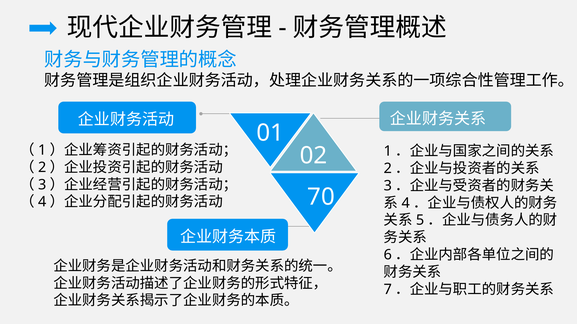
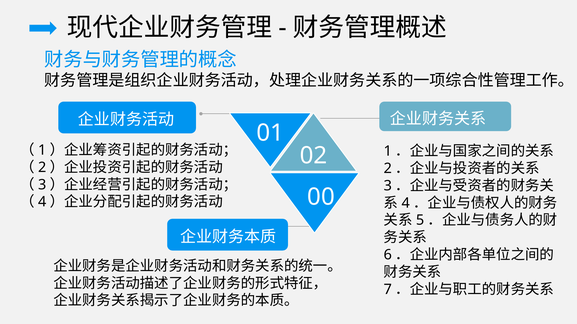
70: 70 -> 00 (321, 197)
